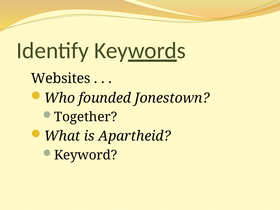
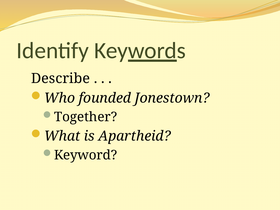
Websites: Websites -> Describe (61, 78)
